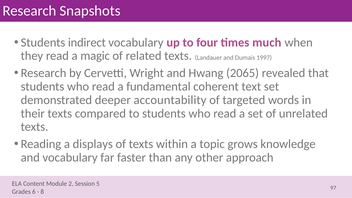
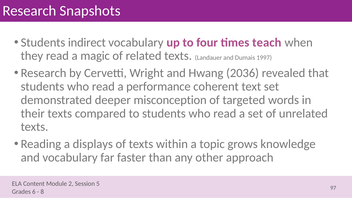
much: much -> teach (267, 42)
2065: 2065 -> 2036 (243, 73)
fundamental: fundamental -> performance (158, 86)
accountability: accountability -> misconception (170, 100)
